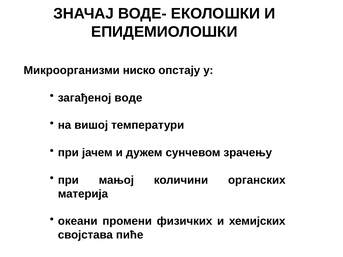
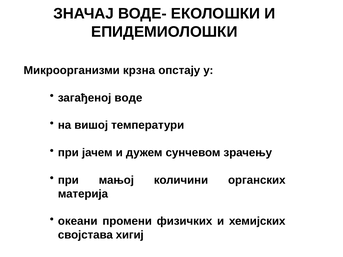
ниско: ниско -> крзна (139, 70)
пиће: пиће -> хигиј (130, 235)
